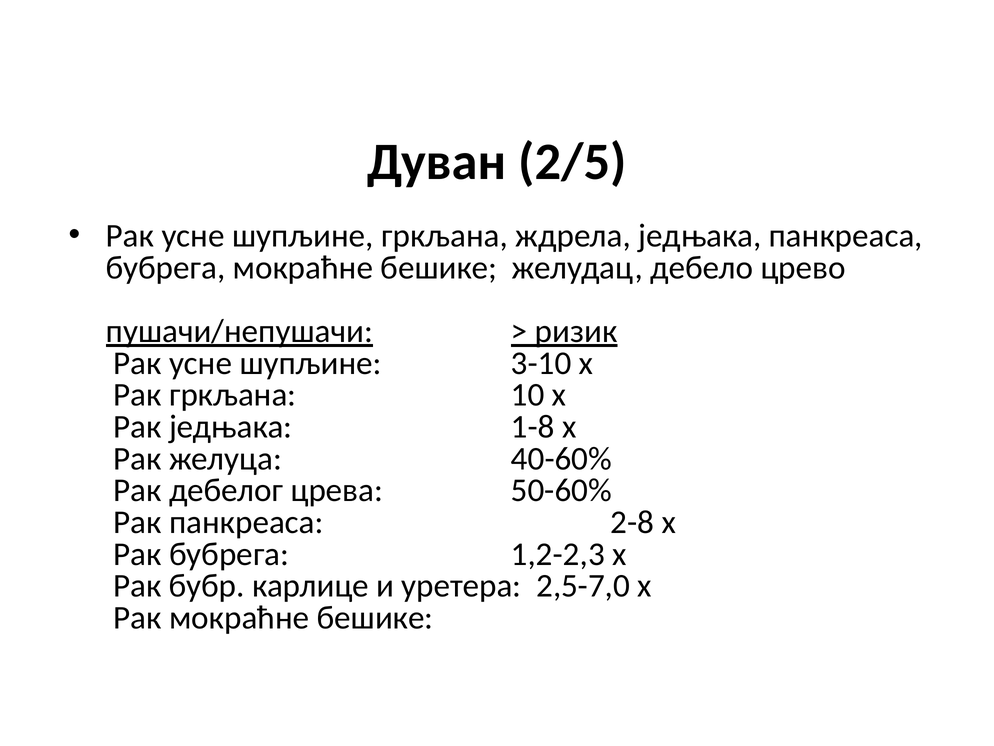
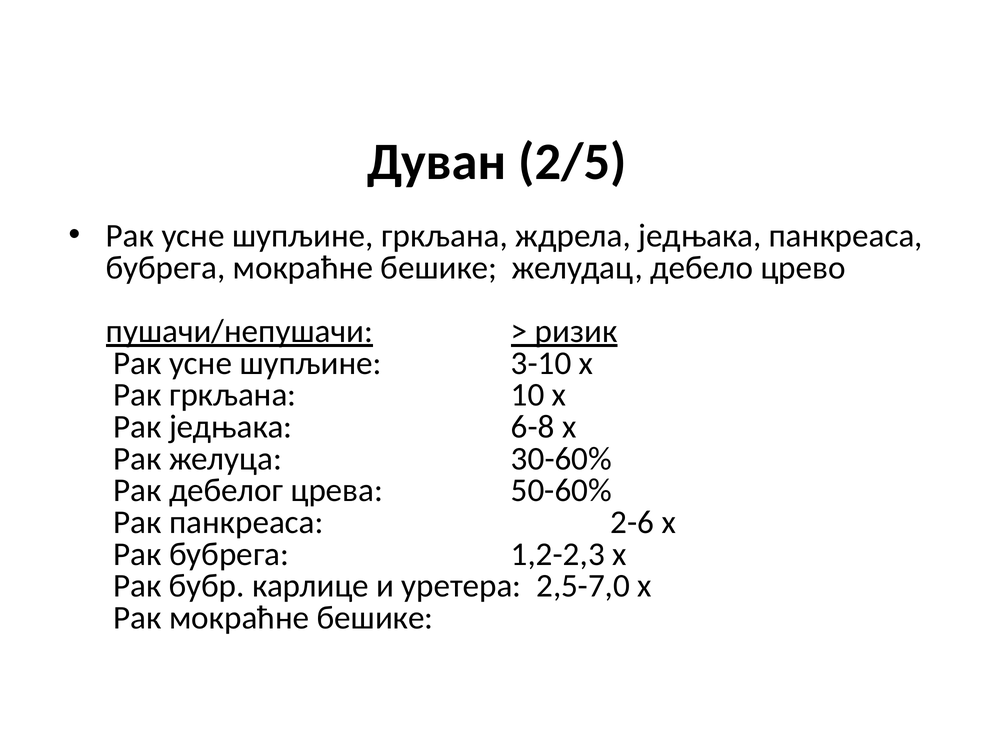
1-8: 1-8 -> 6-8 (533, 427)
40-60%: 40-60% -> 30-60% (561, 458)
2-8: 2-8 -> 2-6 (632, 522)
